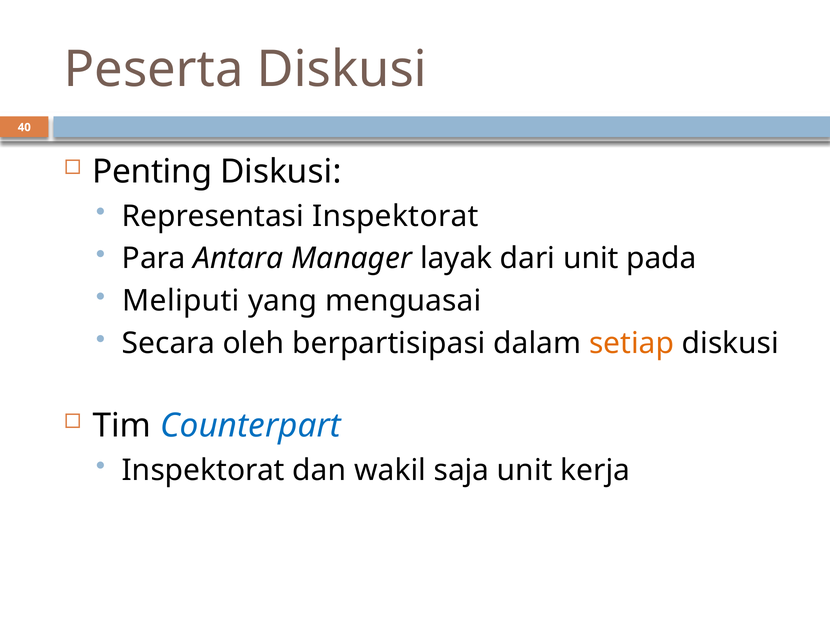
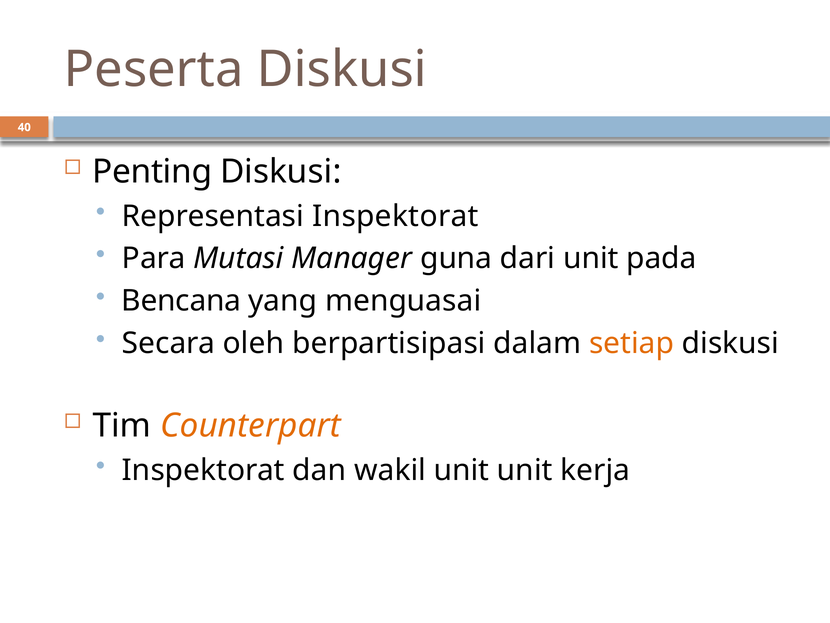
Antara: Antara -> Mutasi (238, 258)
layak: layak -> guna (456, 258)
Meliputi: Meliputi -> Bencana (181, 301)
Counterpart colour: blue -> orange (251, 426)
wakil saja: saja -> unit (462, 470)
